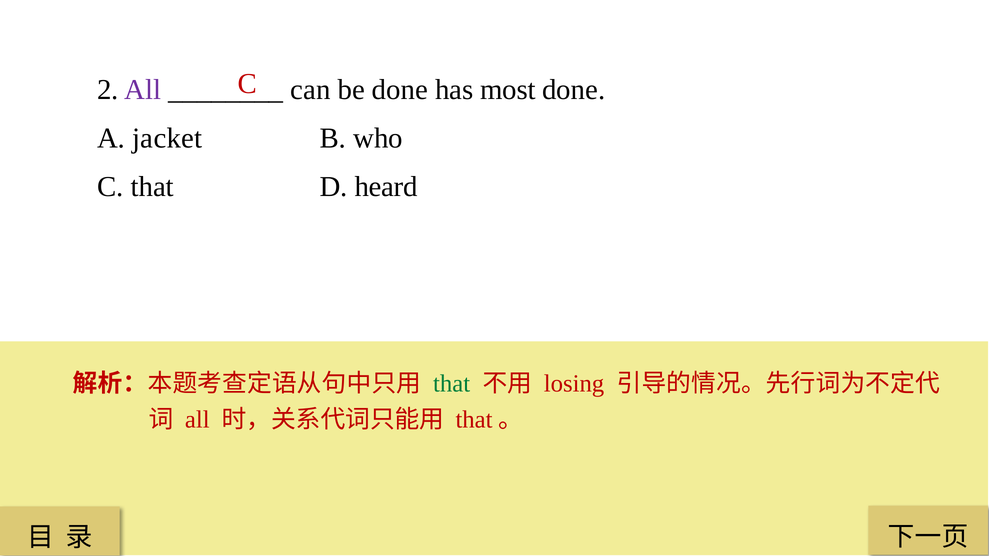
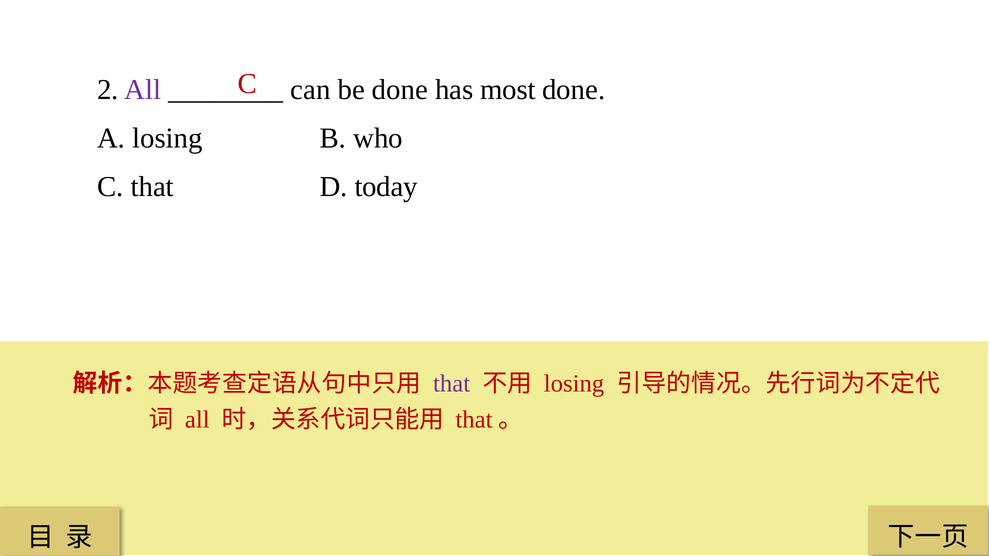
A jacket: jacket -> losing (167, 138)
heard: heard -> today (386, 187)
that colour: green -> purple (452, 384)
